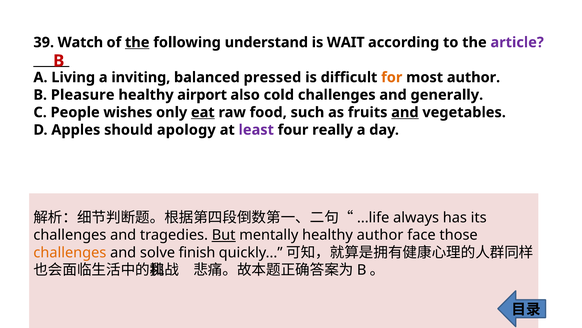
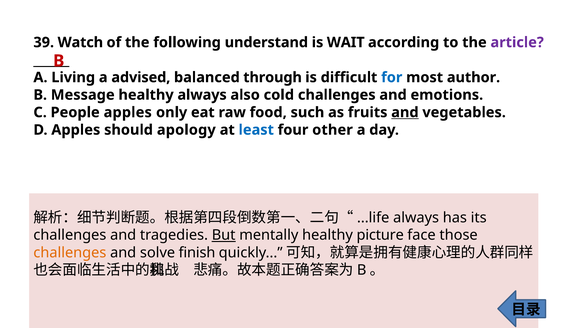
the underline: present -> none (137, 42)
inviting: inviting -> advised (141, 77)
pressed: pressed -> through (273, 77)
for colour: orange -> blue (392, 77)
Pleasure: Pleasure -> Message (83, 95)
healthy airport: airport -> always (202, 95)
generally: generally -> emotions (447, 95)
People wishes: wishes -> apples (128, 112)
eat underline: present -> none (203, 112)
least colour: purple -> blue (256, 130)
really: really -> other (333, 130)
healthy author: author -> picture (380, 235)
